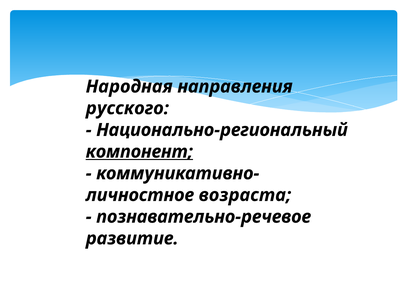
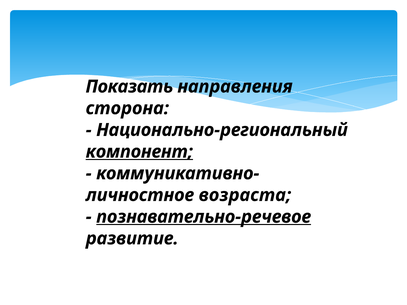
Народная: Народная -> Показать (129, 87)
русского: русского -> сторона (127, 108)
познавательно-речевое underline: none -> present (204, 217)
